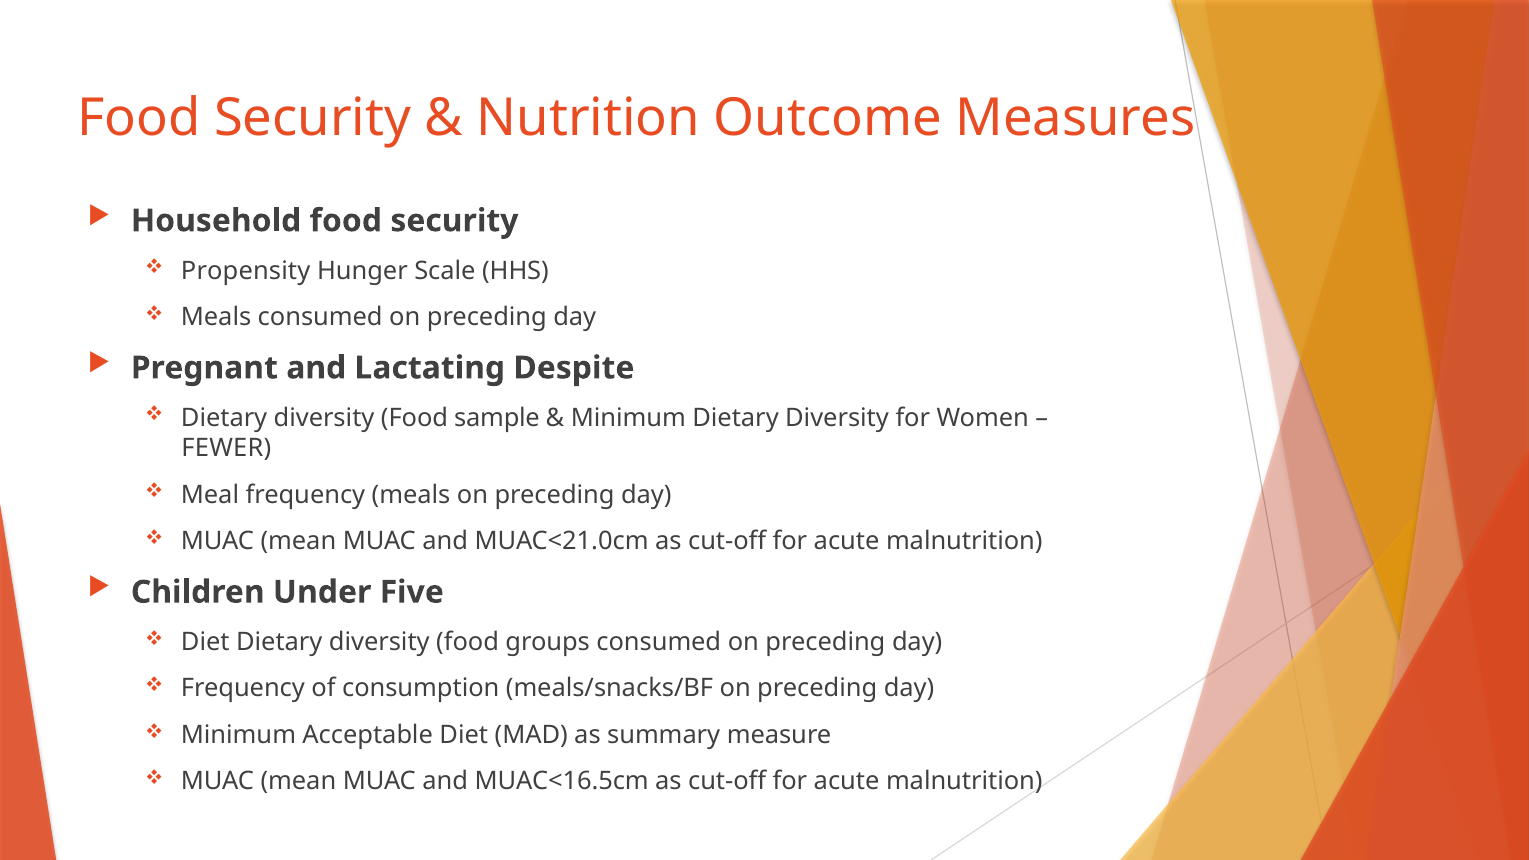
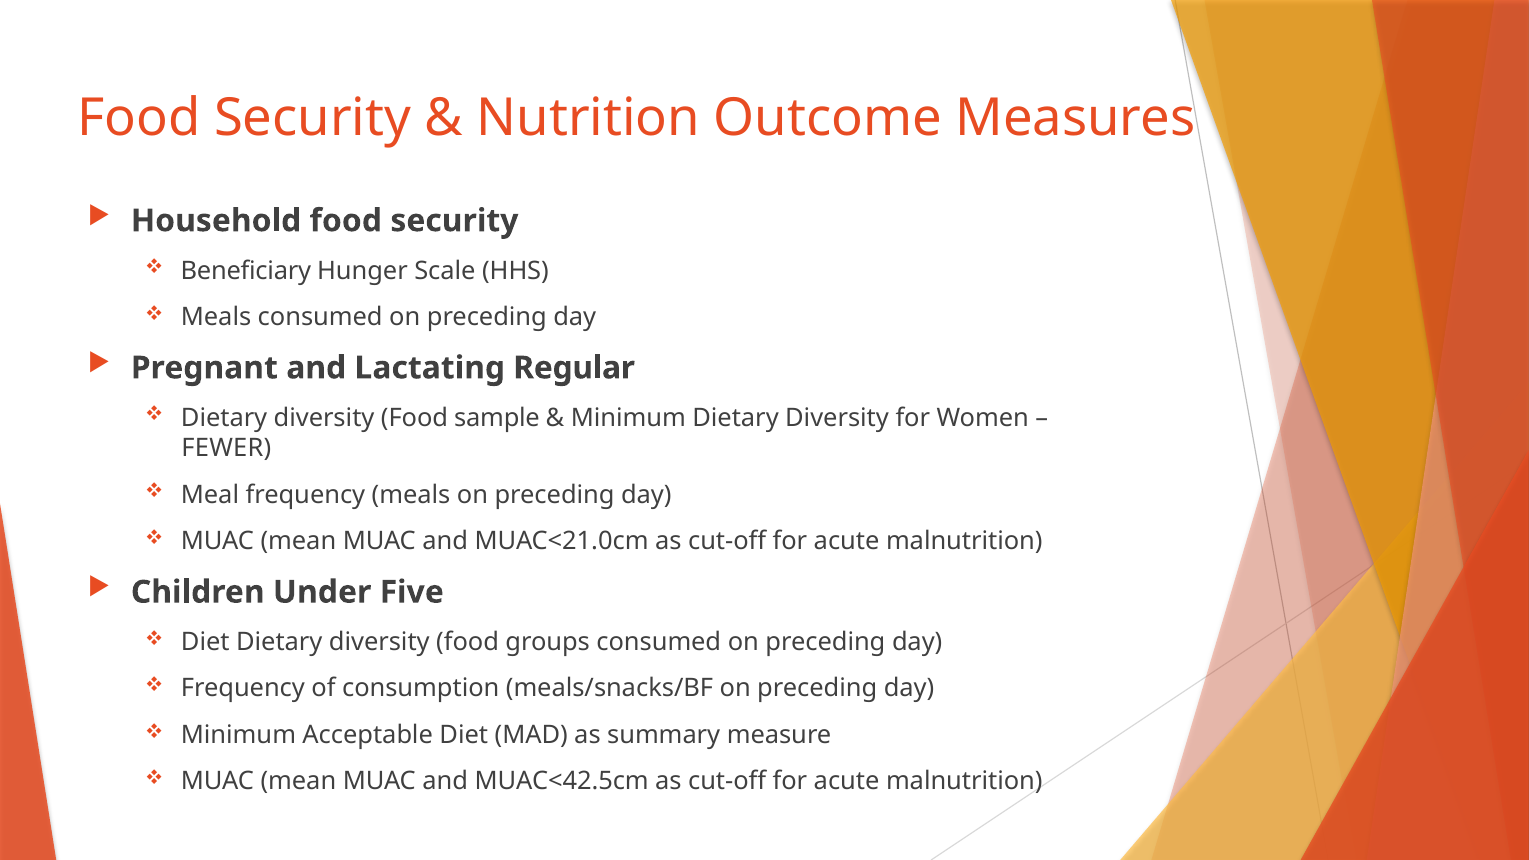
Propensity: Propensity -> Beneficiary (246, 271)
Despite: Despite -> Regular (574, 368)
MUAC<16.5cm: MUAC<16.5cm -> MUAC<42.5cm (562, 782)
